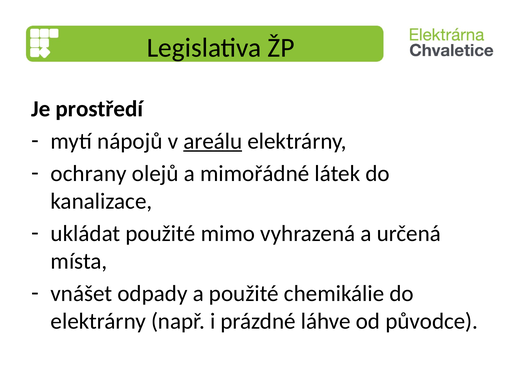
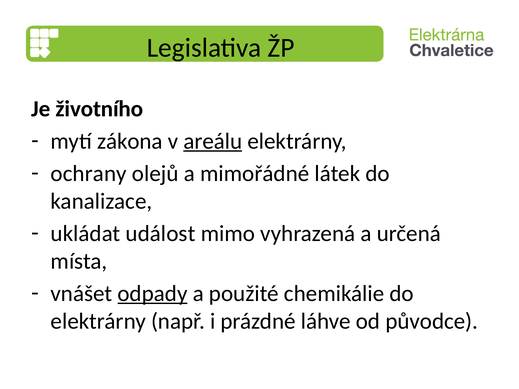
prostředí: prostředí -> životního (99, 109)
nápojů: nápojů -> zákona (130, 141)
ukládat použité: použité -> událost (160, 234)
odpady underline: none -> present (152, 294)
